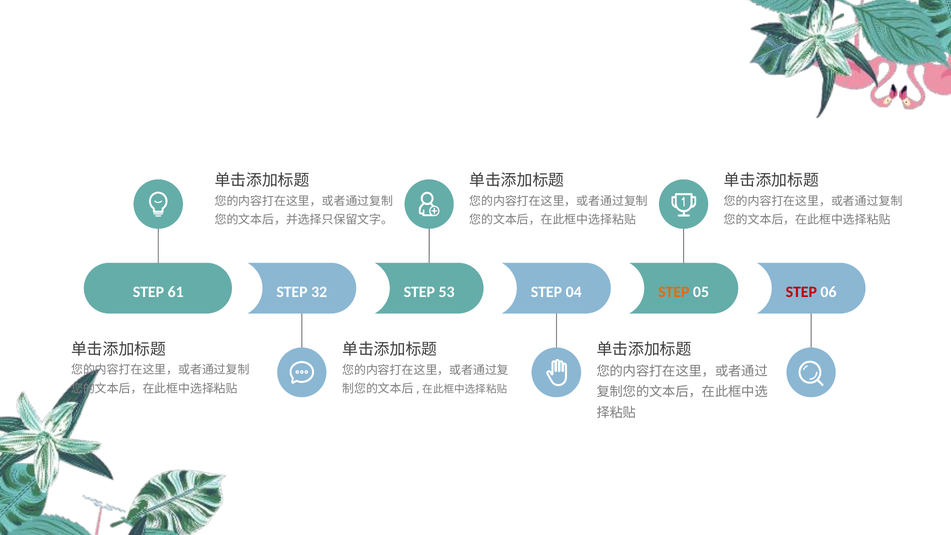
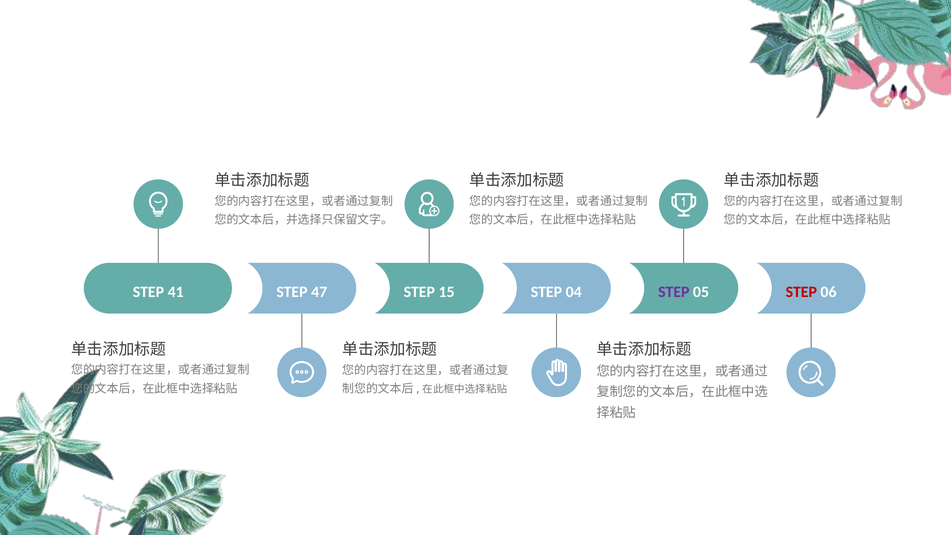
61: 61 -> 41 (176, 292)
32: 32 -> 47 (319, 292)
53: 53 -> 15 (447, 292)
STEP colour: orange -> purple (674, 292)
